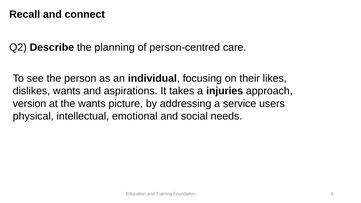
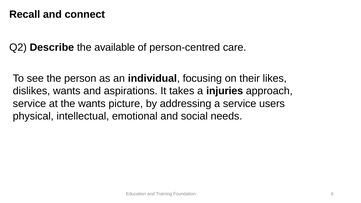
planning: planning -> available (115, 47)
version: version -> service (29, 104)
